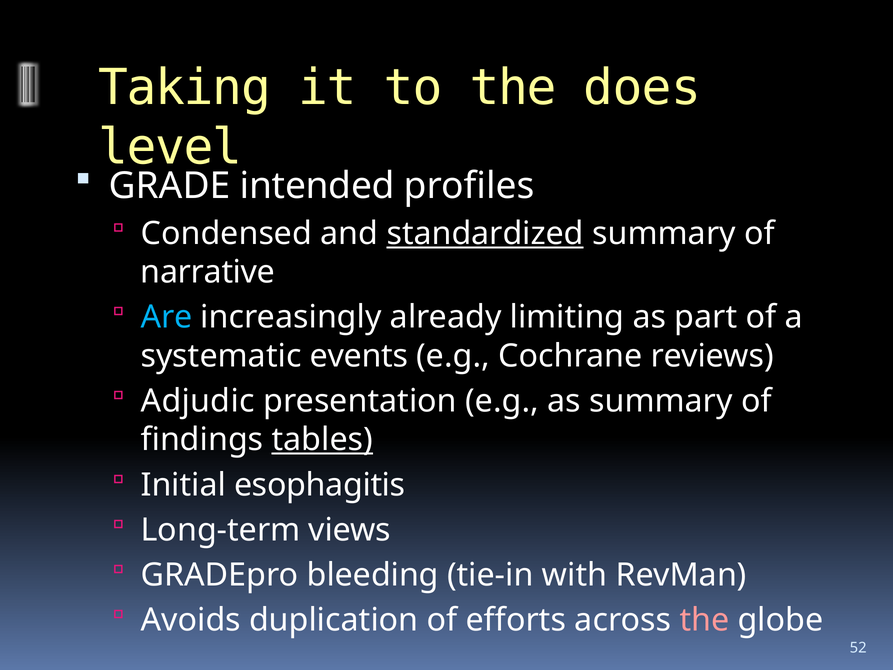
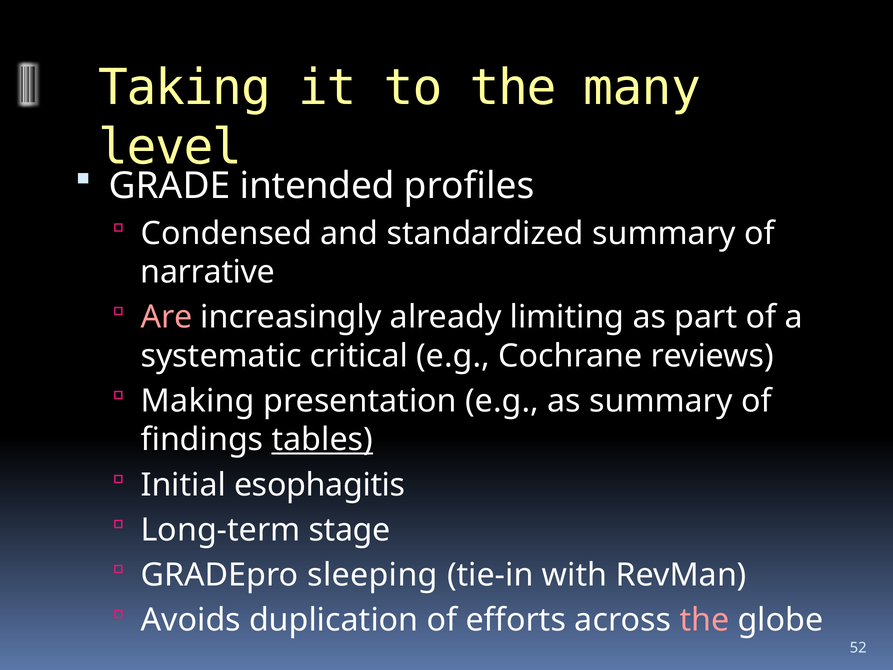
does: does -> many (642, 88)
standardized underline: present -> none (485, 233)
Are colour: light blue -> pink (167, 317)
events: events -> critical (359, 356)
Adjudic: Adjudic -> Making (198, 401)
views: views -> stage (350, 530)
bleeding: bleeding -> sleeping (373, 575)
